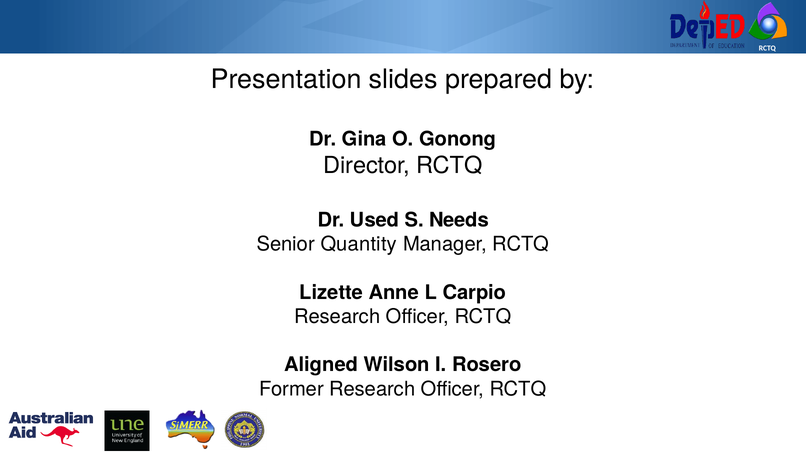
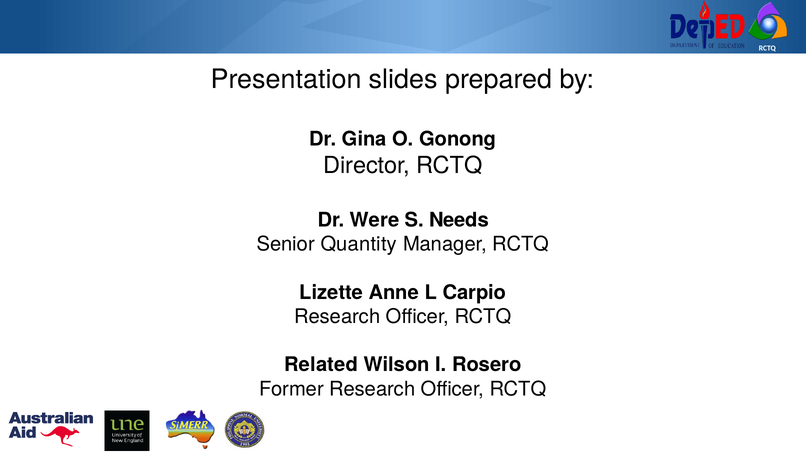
Used: Used -> Were (375, 220)
Aligned: Aligned -> Related (321, 365)
